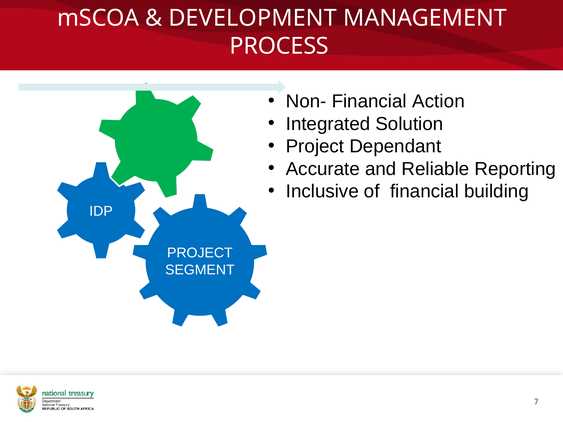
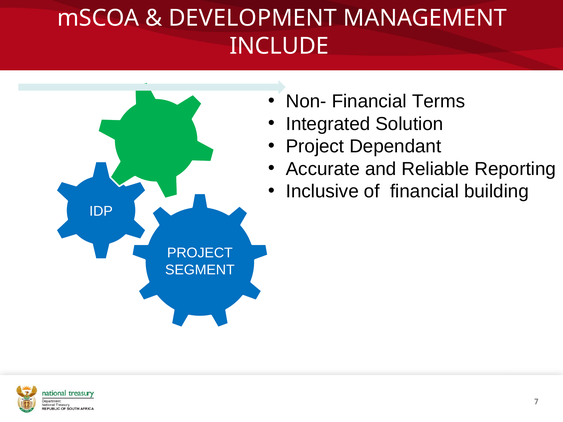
PROCESS: PROCESS -> INCLUDE (279, 46)
Action: Action -> Terms (439, 101)
